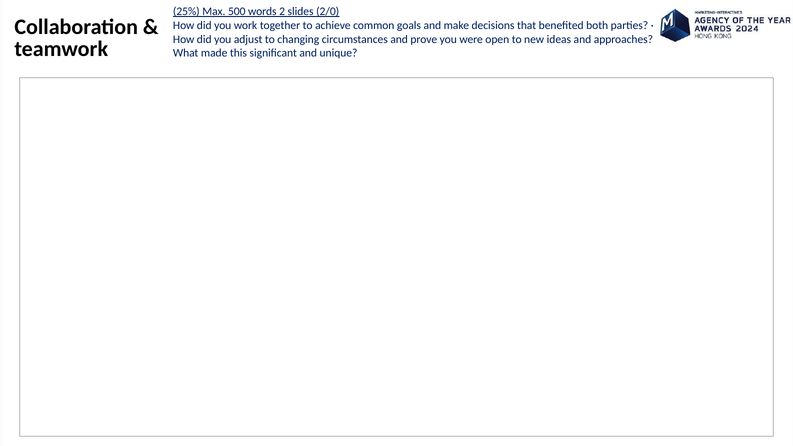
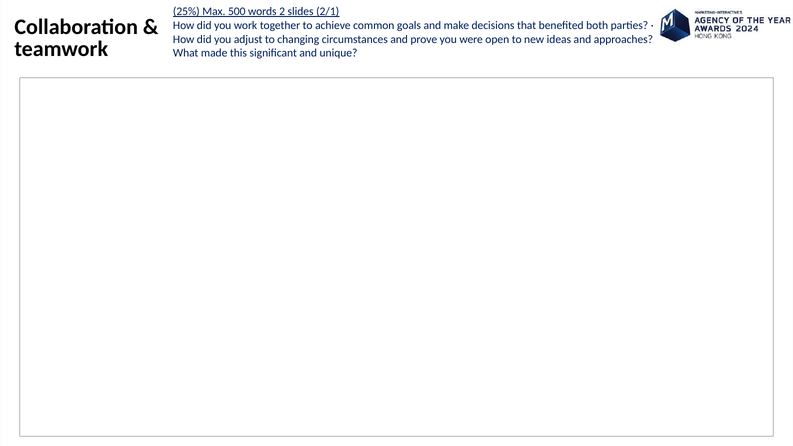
2/0: 2/0 -> 2/1 (328, 12)
